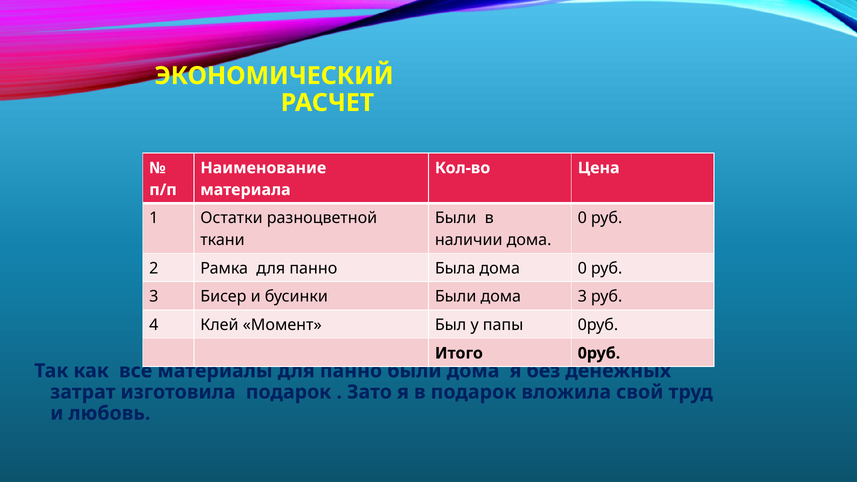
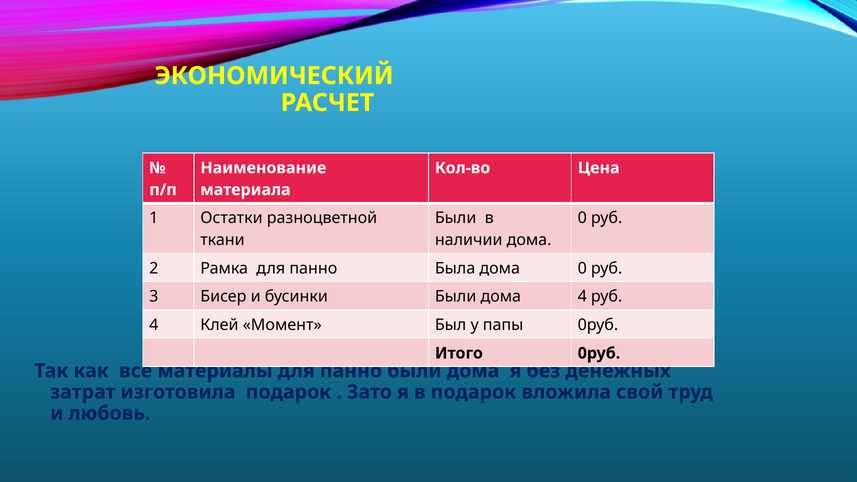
дома 3: 3 -> 4 (582, 297)
